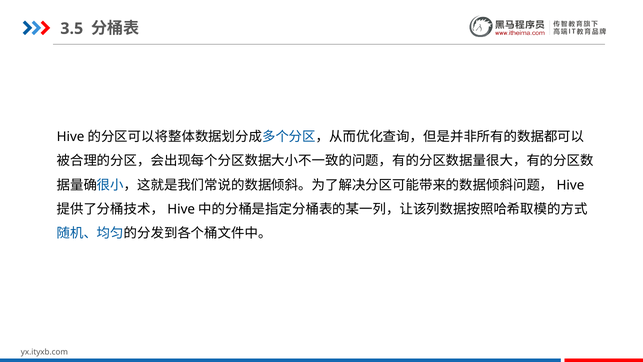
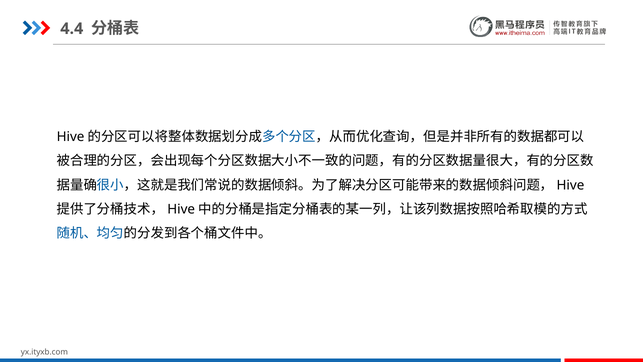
3.5: 3.5 -> 4.4 (72, 29)
